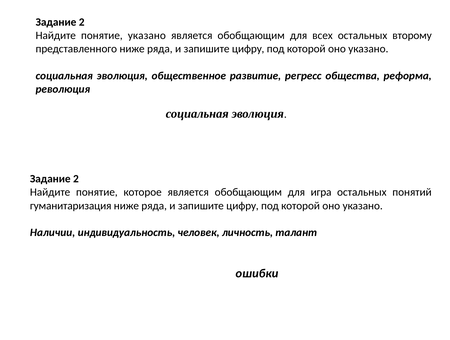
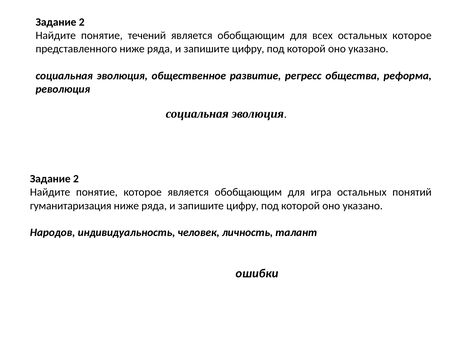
понятие указано: указано -> течений (147, 36)
остальных второму: второму -> которое (412, 36)
Наличии: Наличии -> Народов (53, 232)
